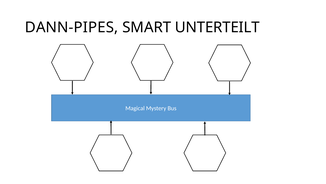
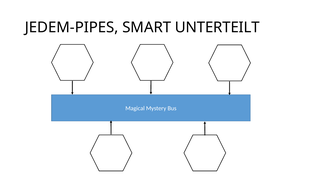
DANN-PIPES: DANN-PIPES -> JEDEM-PIPES (72, 27)
